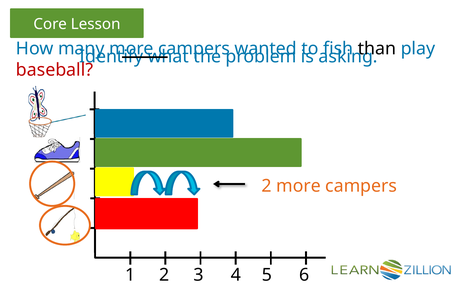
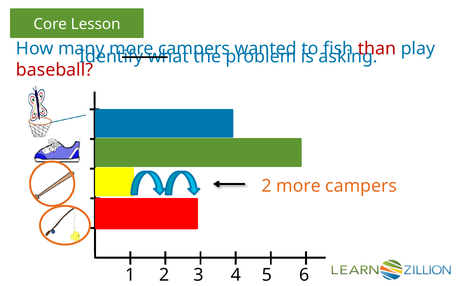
than colour: black -> red (377, 48)
